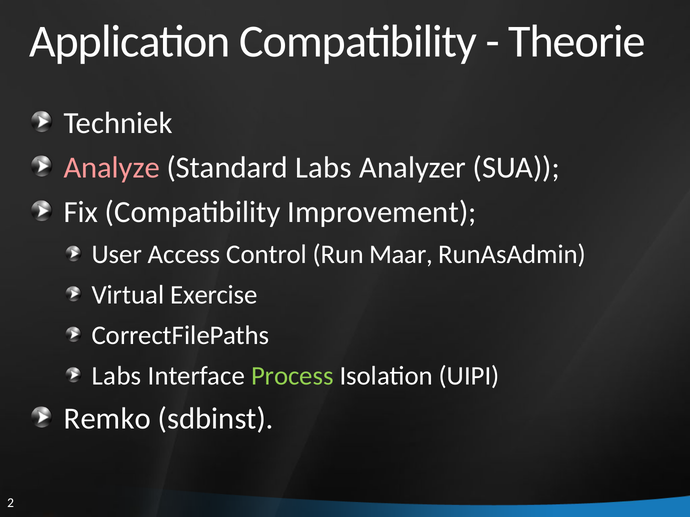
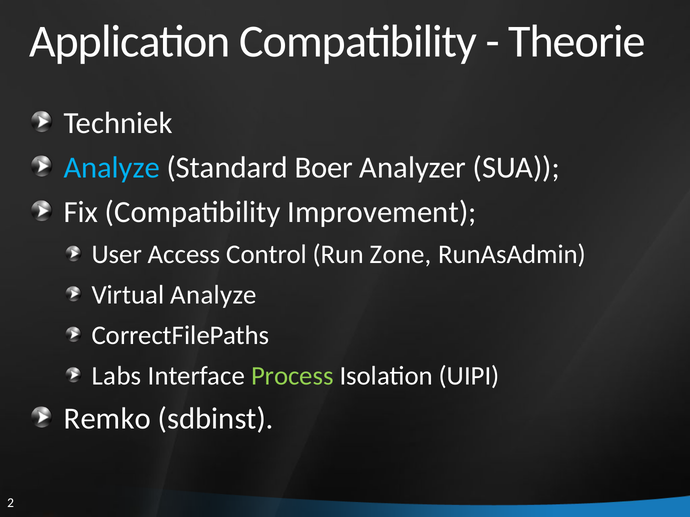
Analyze colour: pink -> light blue (112, 168)
Standard Labs: Labs -> Boer (324, 168)
Maar: Maar -> Zone (401, 255)
Virtual Exercise: Exercise -> Analyze (214, 295)
